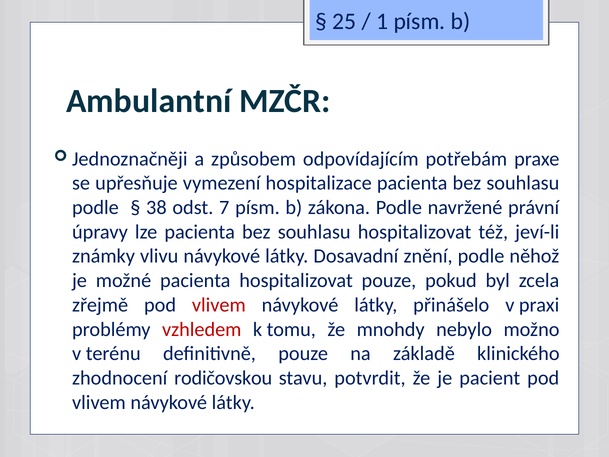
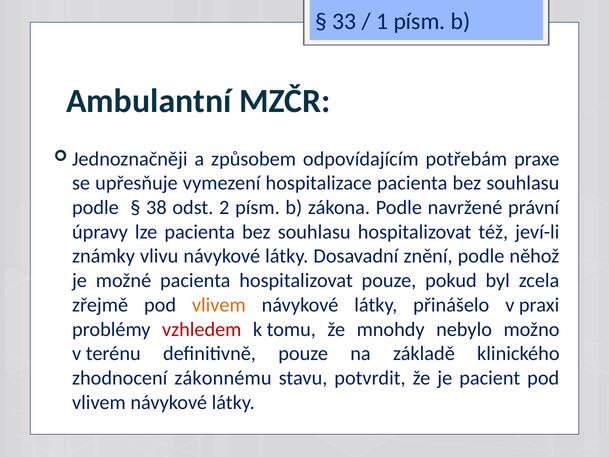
25: 25 -> 33 (344, 22)
7: 7 -> 2 (224, 207)
vlivem colour: red -> orange (219, 305)
rodičovskou: rodičovskou -> zákonnému (223, 378)
